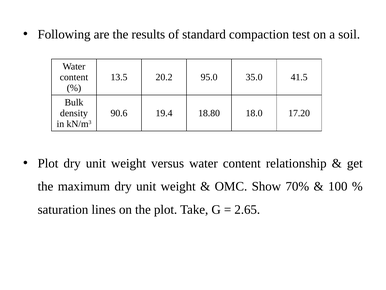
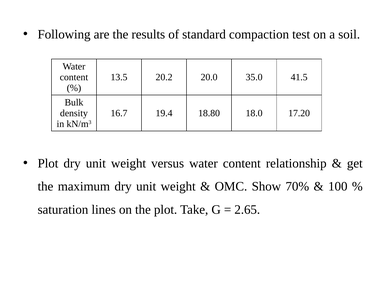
95.0: 95.0 -> 20.0 (209, 77)
90.6: 90.6 -> 16.7 (119, 113)
